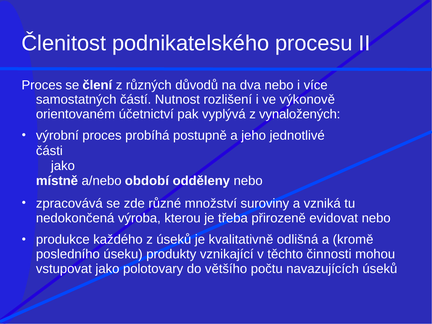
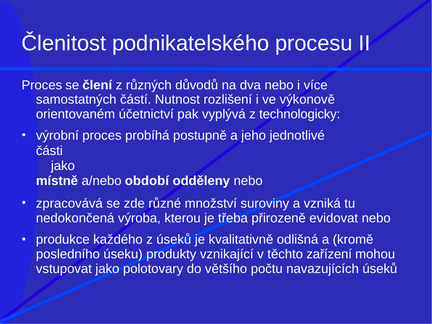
vynaložených: vynaložených -> technologicky (300, 114)
činnosti: činnosti -> zařízení (329, 254)
